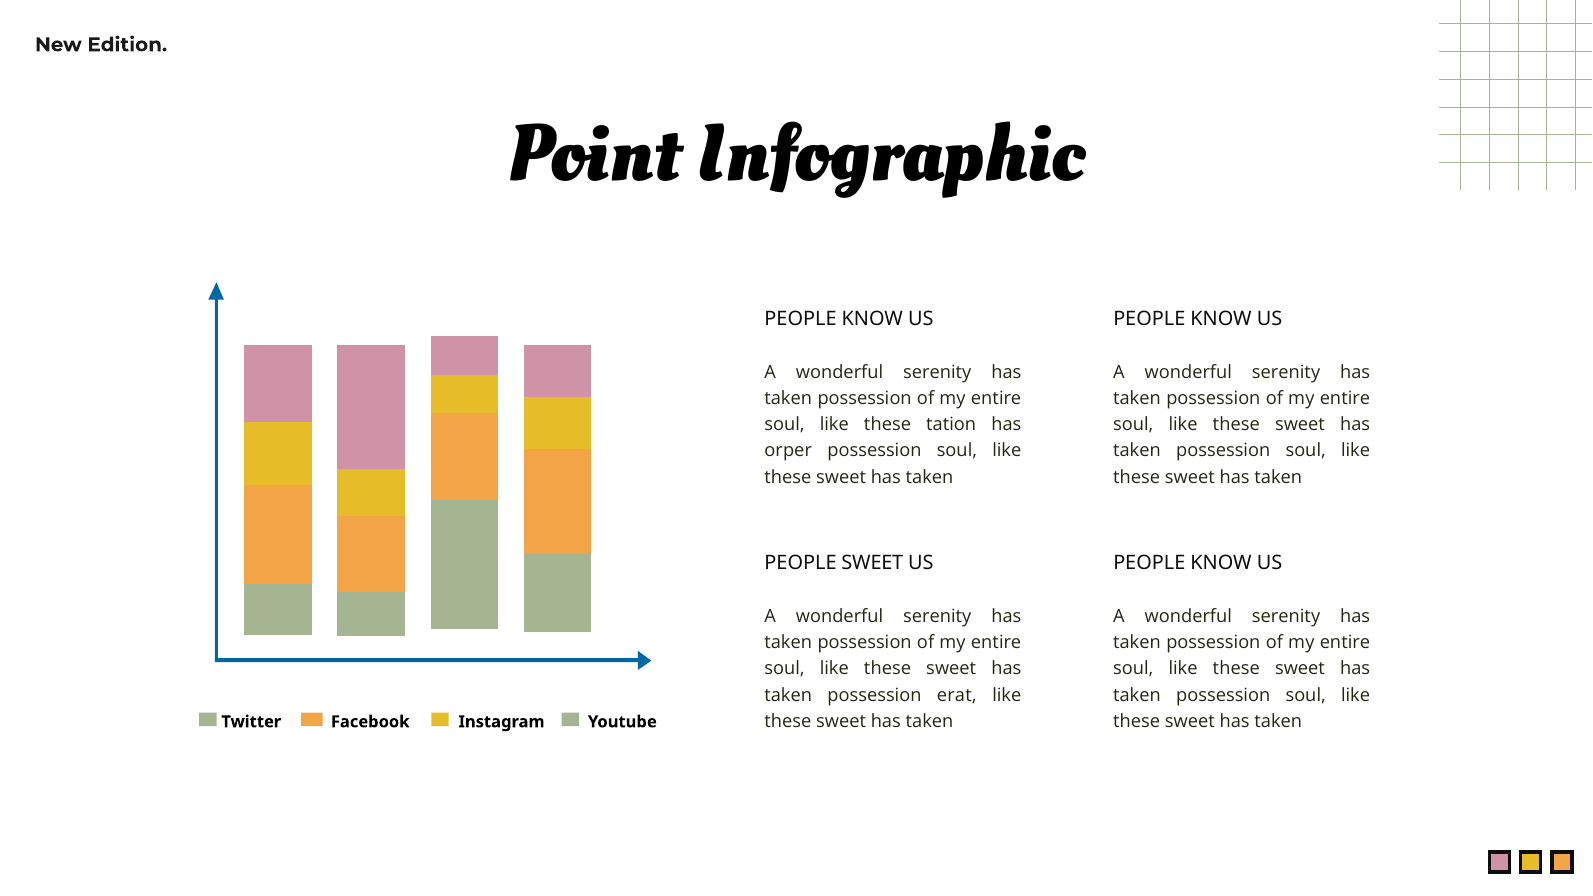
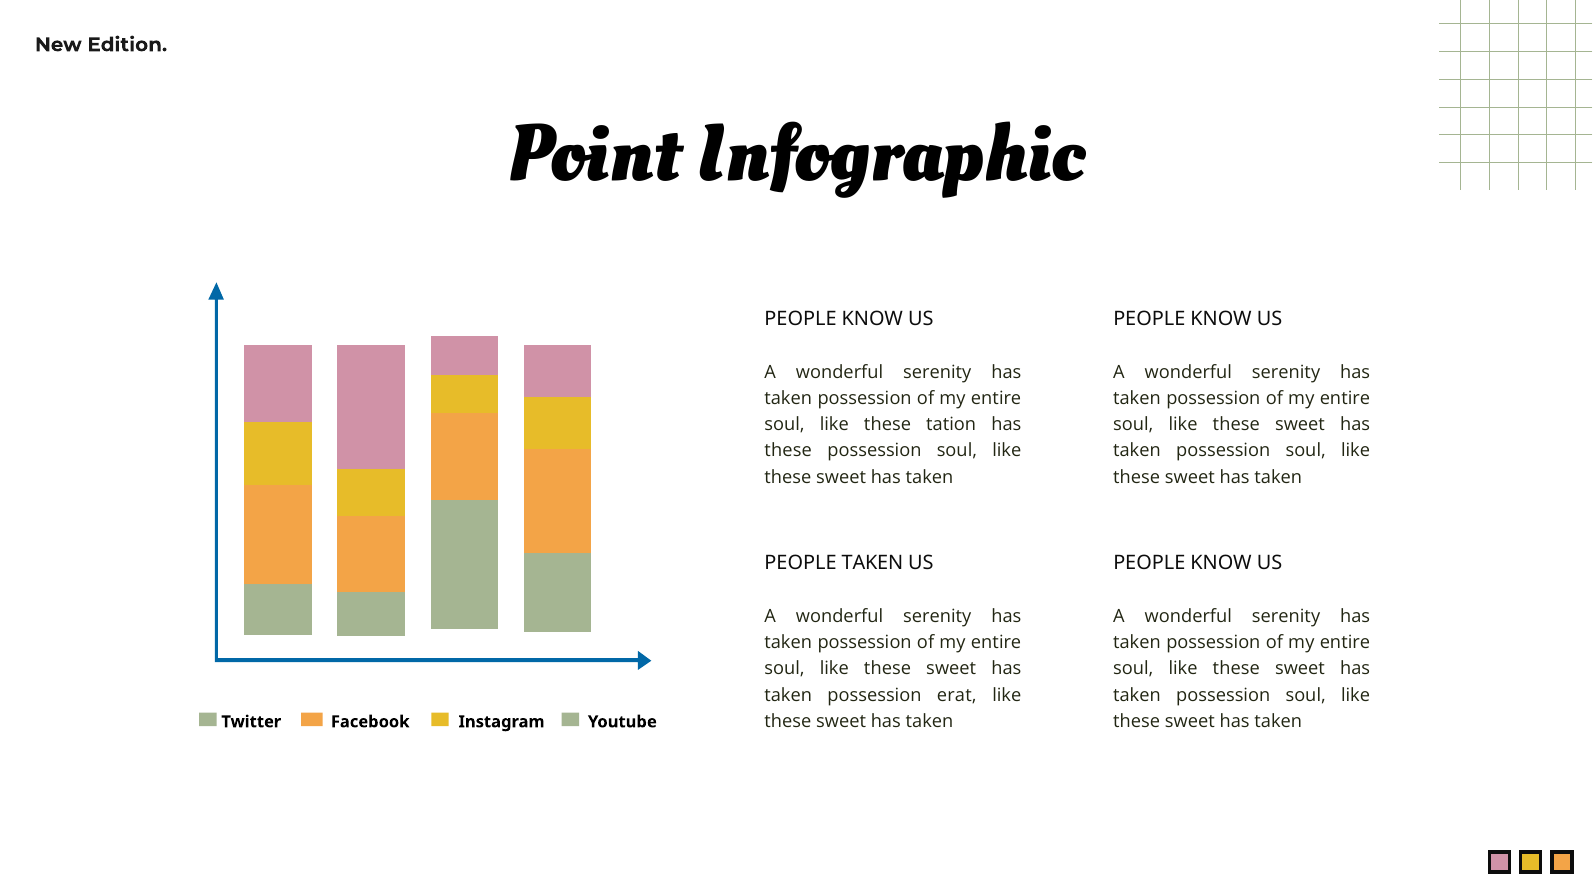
orper: orper -> these (788, 451)
PEOPLE SWEET: SWEET -> TAKEN (872, 563)
